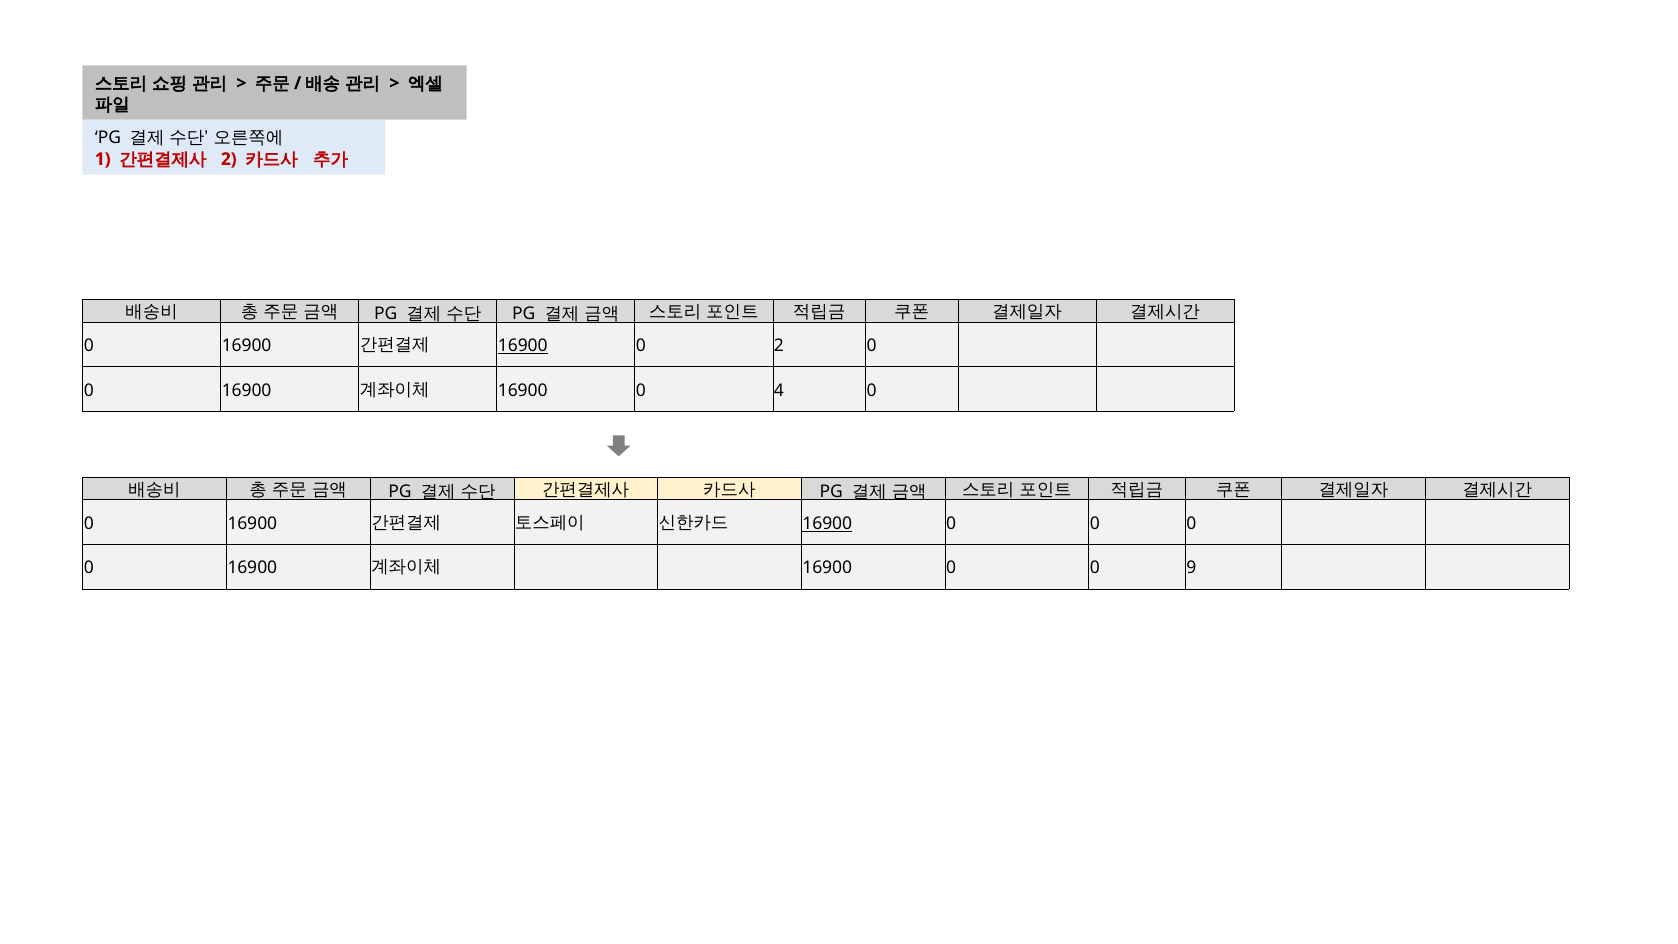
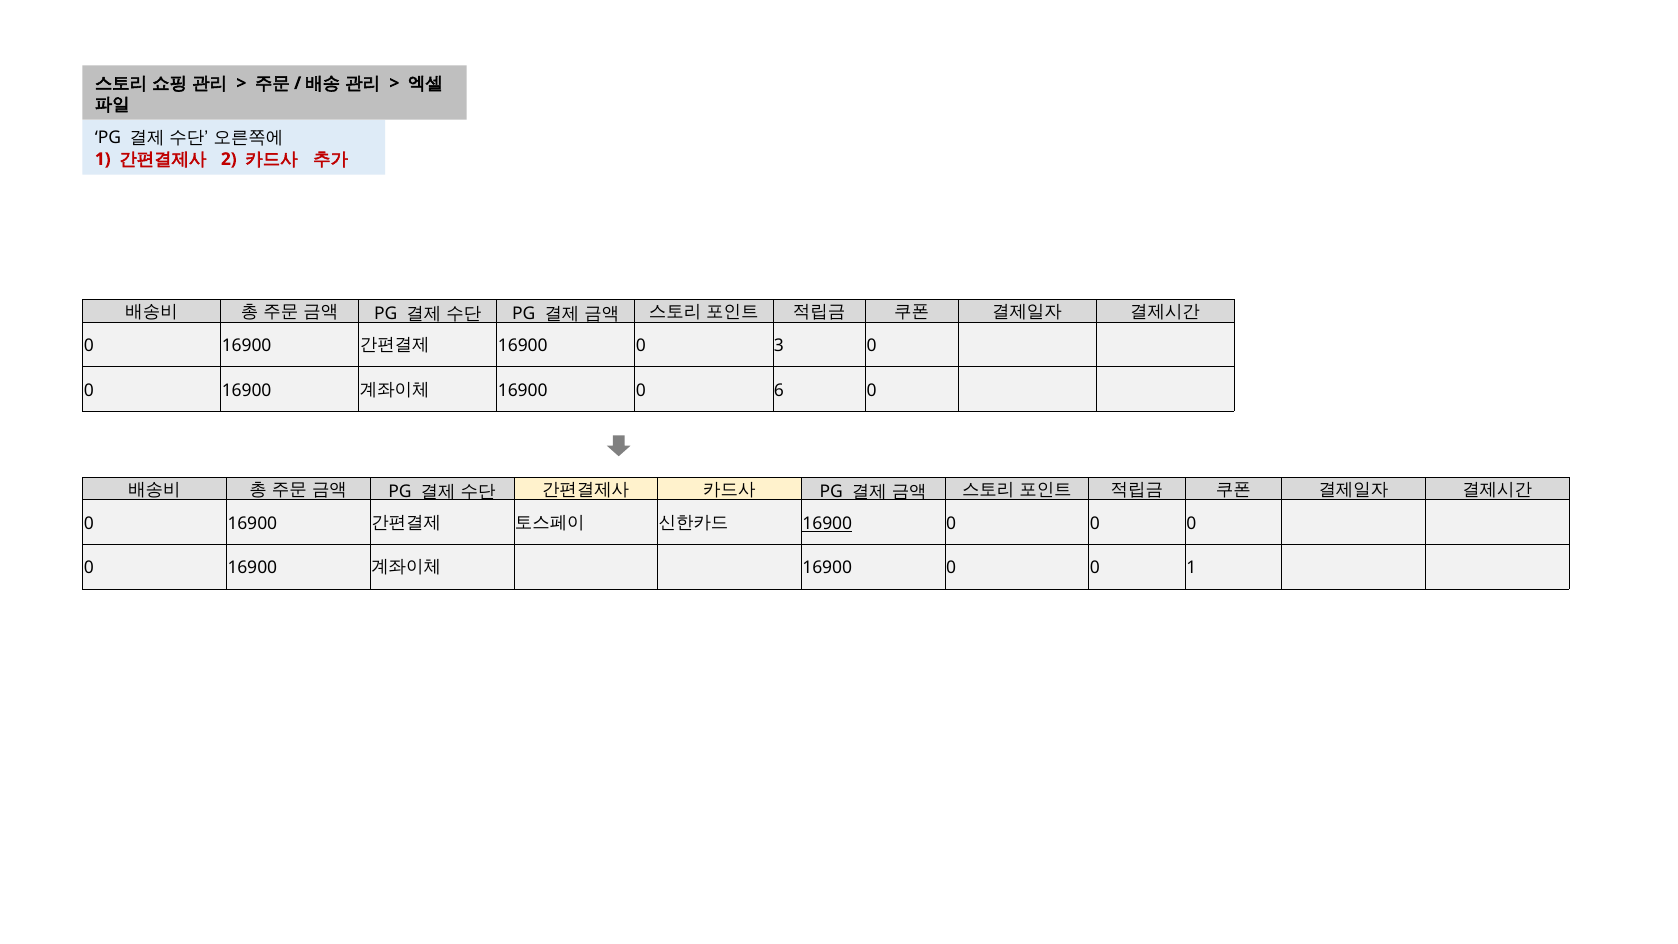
16900 underline: present -> none (523, 346)
0 2: 2 -> 3 (779, 346)
4: 4 -> 6 (779, 390)
0 9: 9 -> 1 (1191, 568)
